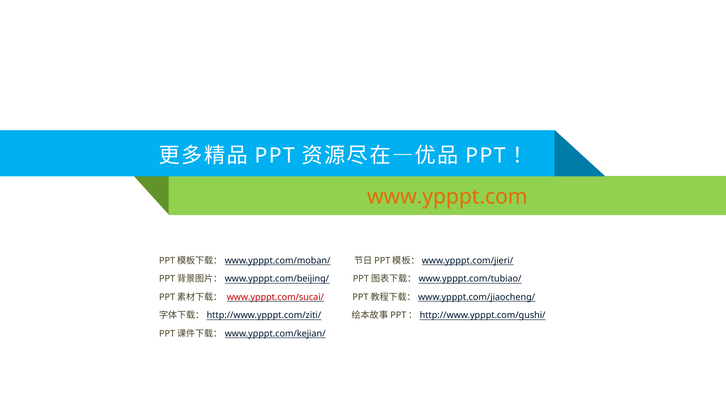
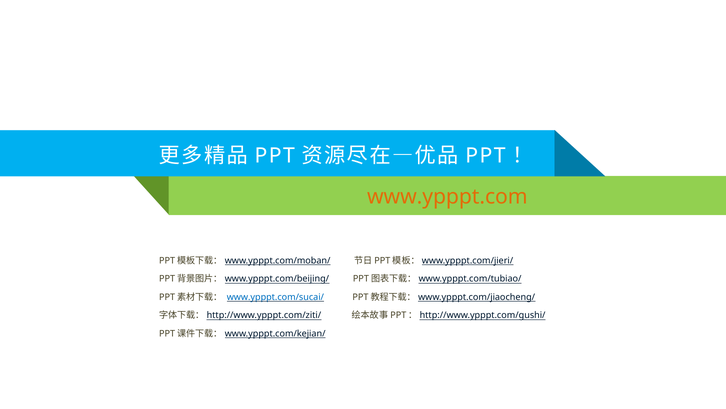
www.ypppt.com/sucai/ colour: red -> blue (275, 297)
